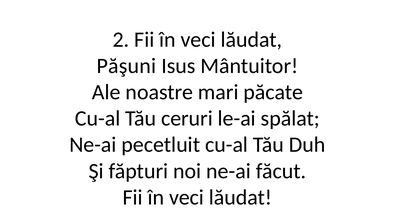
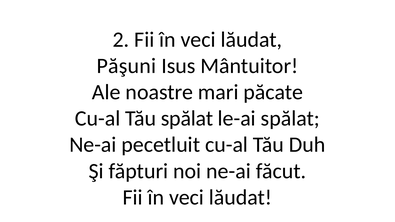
Tău ceruri: ceruri -> spălat (187, 119)
